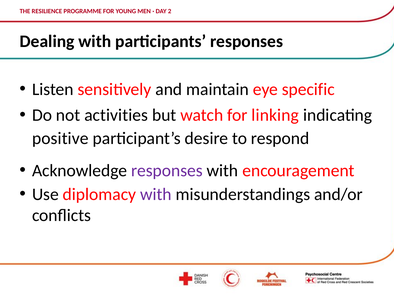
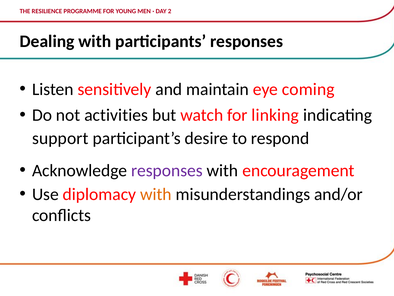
specific: specific -> coming (308, 89)
positive: positive -> support (60, 138)
with colour: purple -> orange (156, 194)
